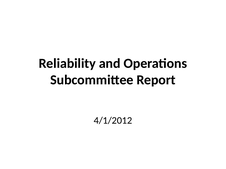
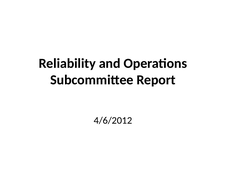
4/1/2012: 4/1/2012 -> 4/6/2012 (113, 121)
